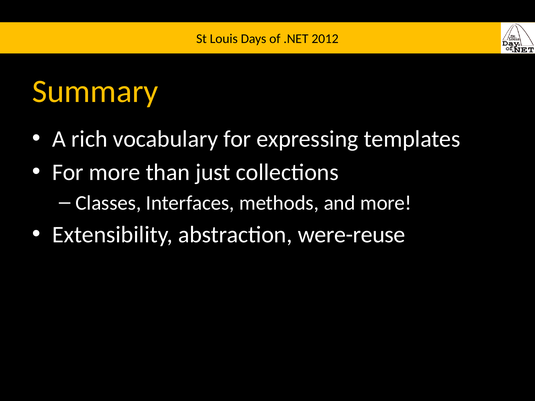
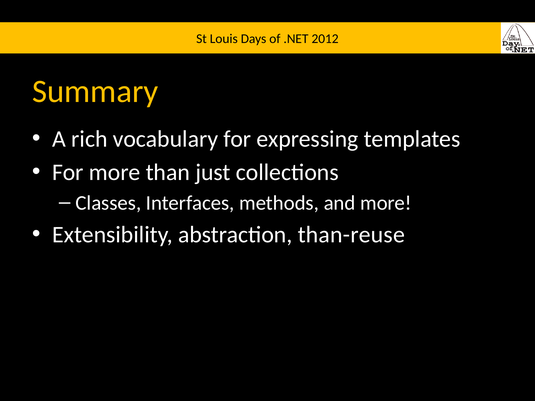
were-reuse: were-reuse -> than-reuse (351, 235)
